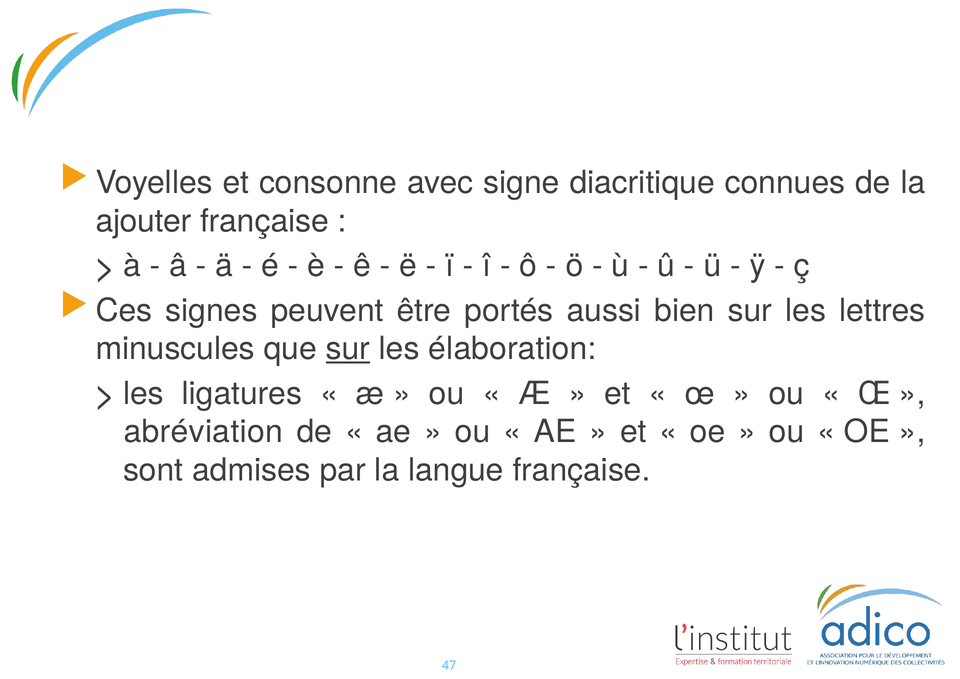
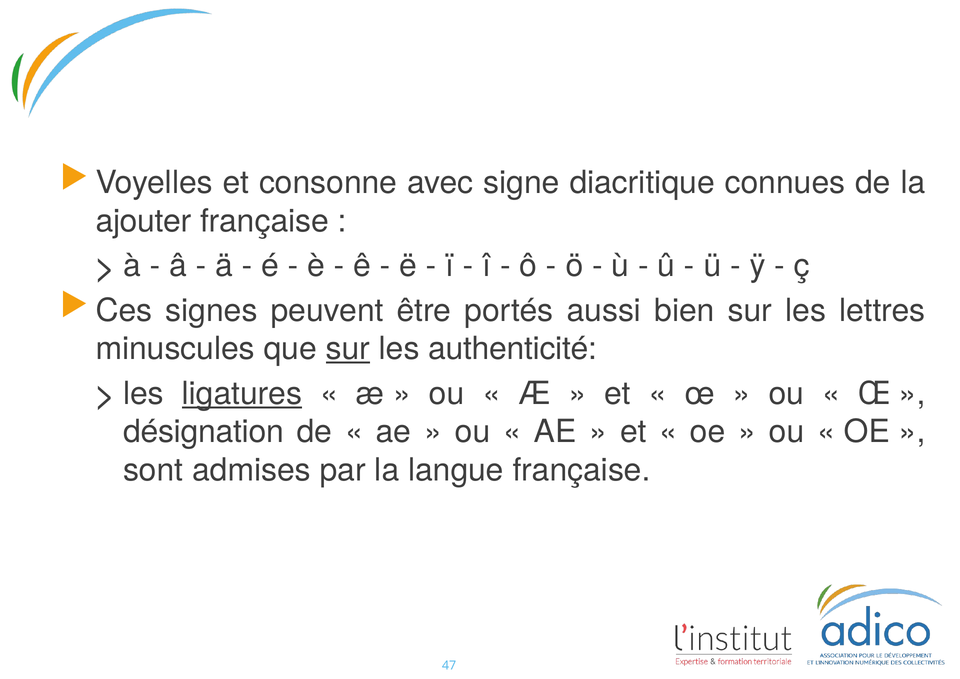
élaboration: élaboration -> authenticité (513, 349)
ligatures underline: none -> present (242, 394)
abréviation: abréviation -> désignation (204, 432)
